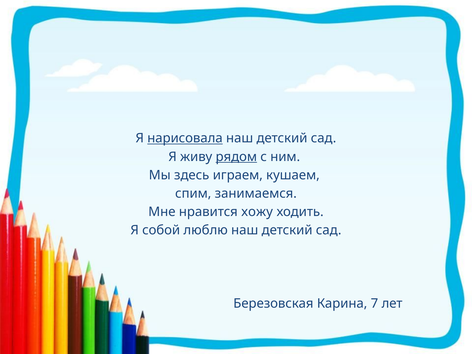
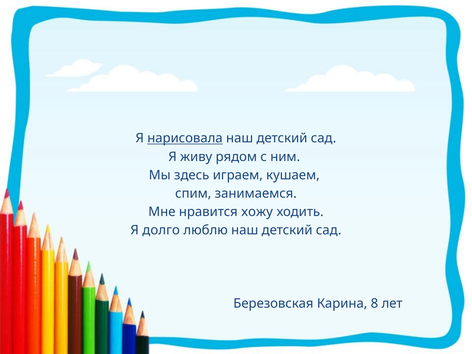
рядом underline: present -> none (236, 157)
собой: собой -> долго (161, 230)
7: 7 -> 8 (374, 304)
